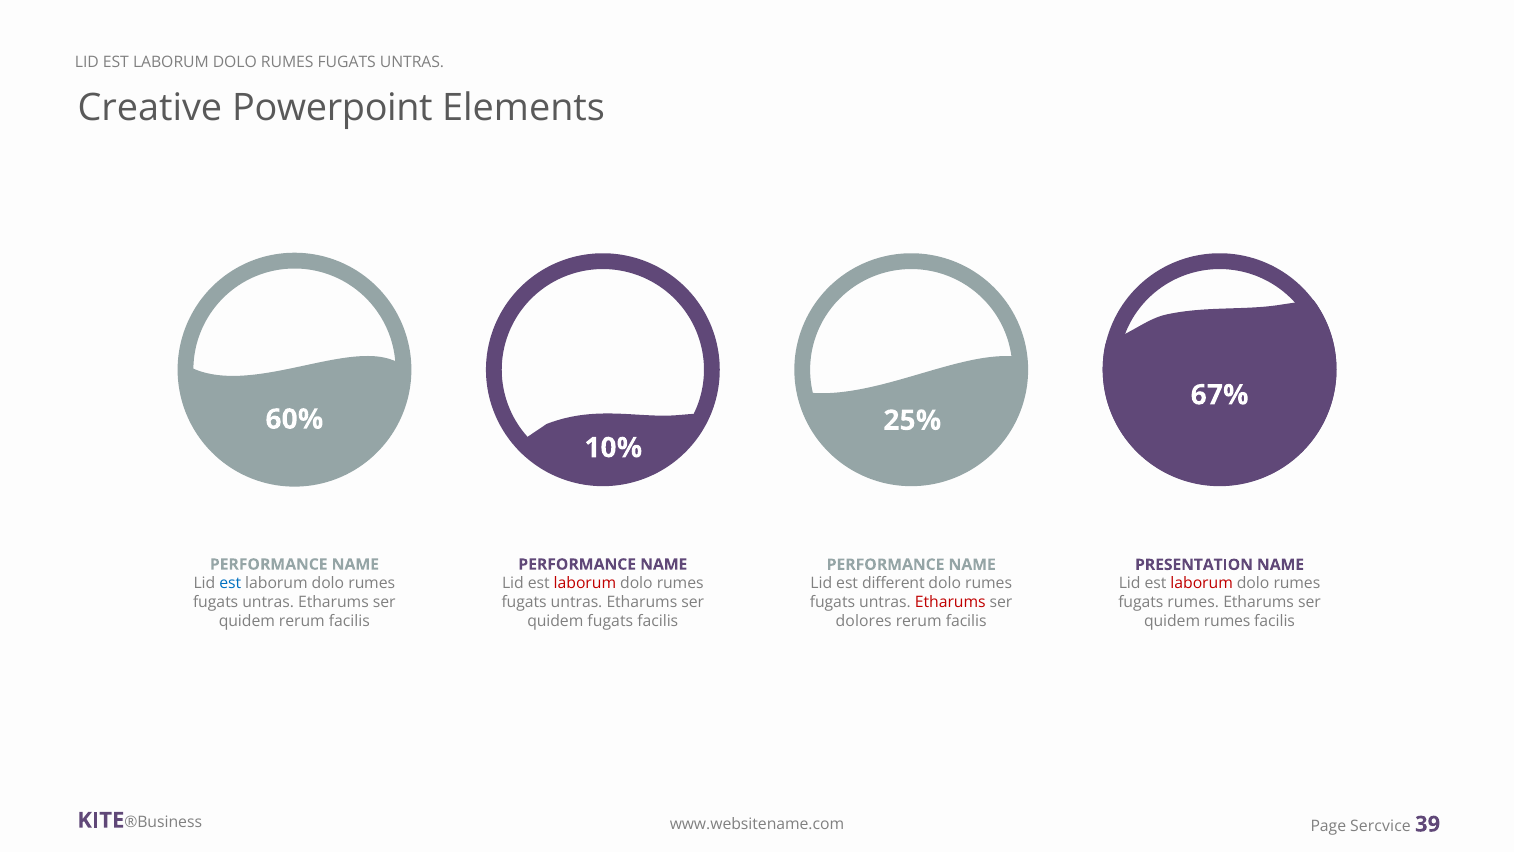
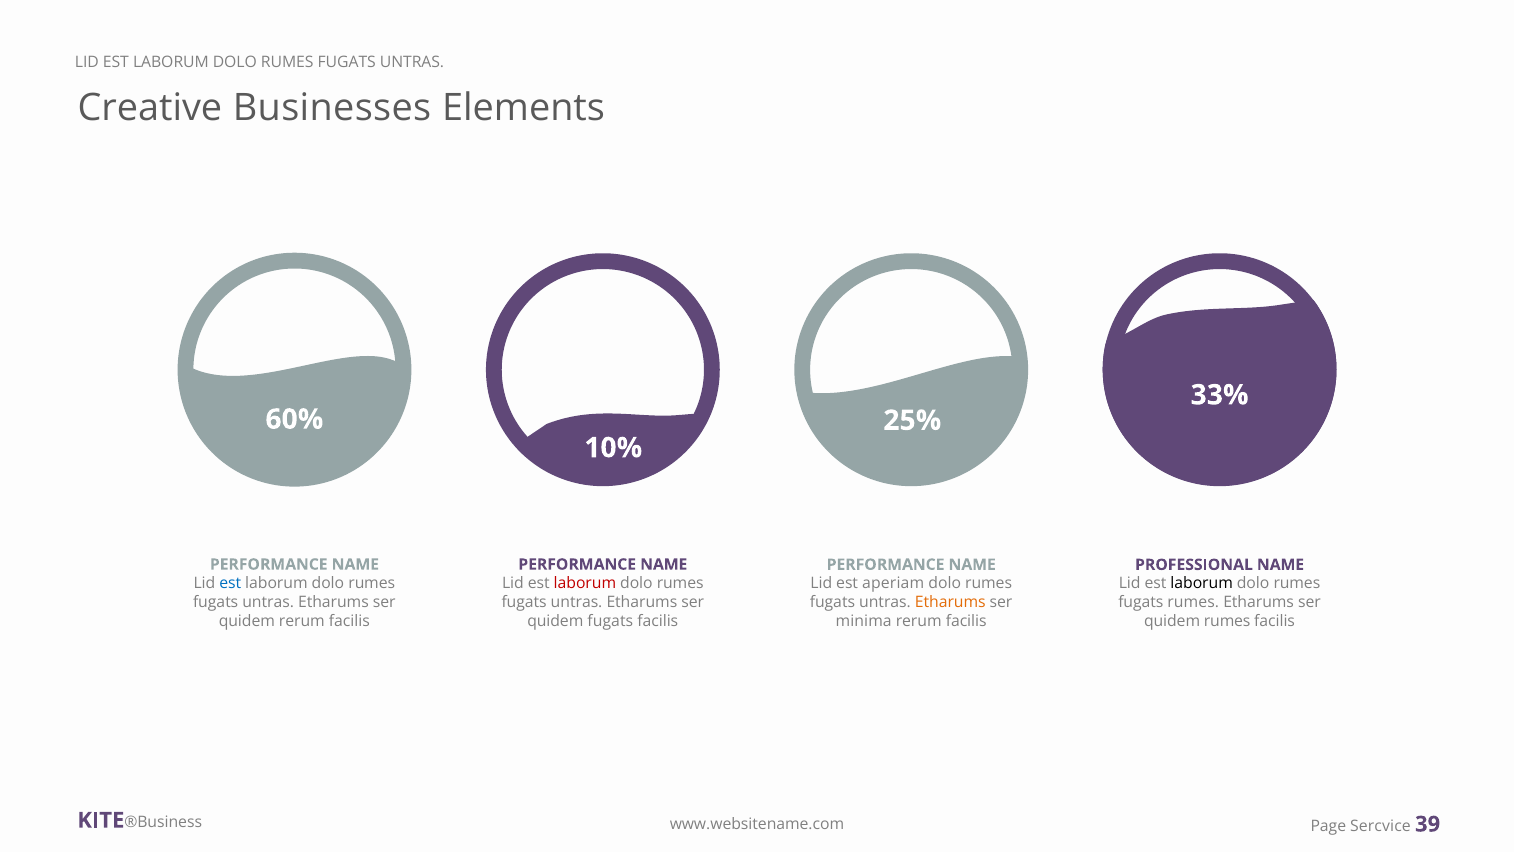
Powerpoint: Powerpoint -> Businesses (332, 107)
67%: 67% -> 33% (1220, 395)
PRESENTATION: PRESENTATION -> PROFESSIONAL (1194, 565)
different: different -> aperiam (893, 583)
laborum colour: red -> black (1202, 583)
Etharums colour: red -> orange (950, 602)
dolores: dolores -> minima (864, 621)
